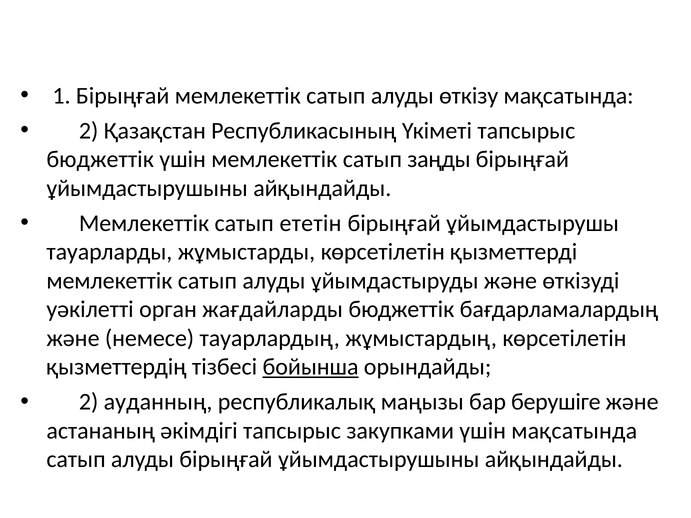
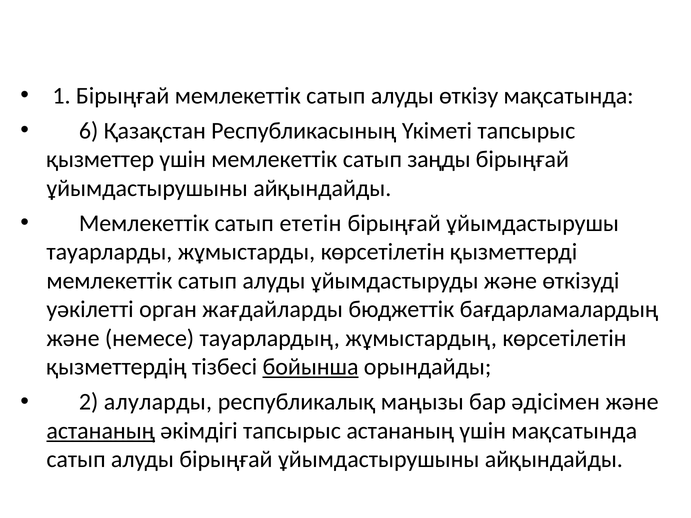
2: 2 -> 6 (89, 131)
бюджеттік: бюджеттік -> қызметтер (100, 160)
ауданның: ауданның -> алуларды (158, 402)
берушіге: берушіге -> әдісімен (556, 402)
астананың underline: none -> present (101, 431)
тапсырыс закупками: закупками -> астананың (400, 431)
